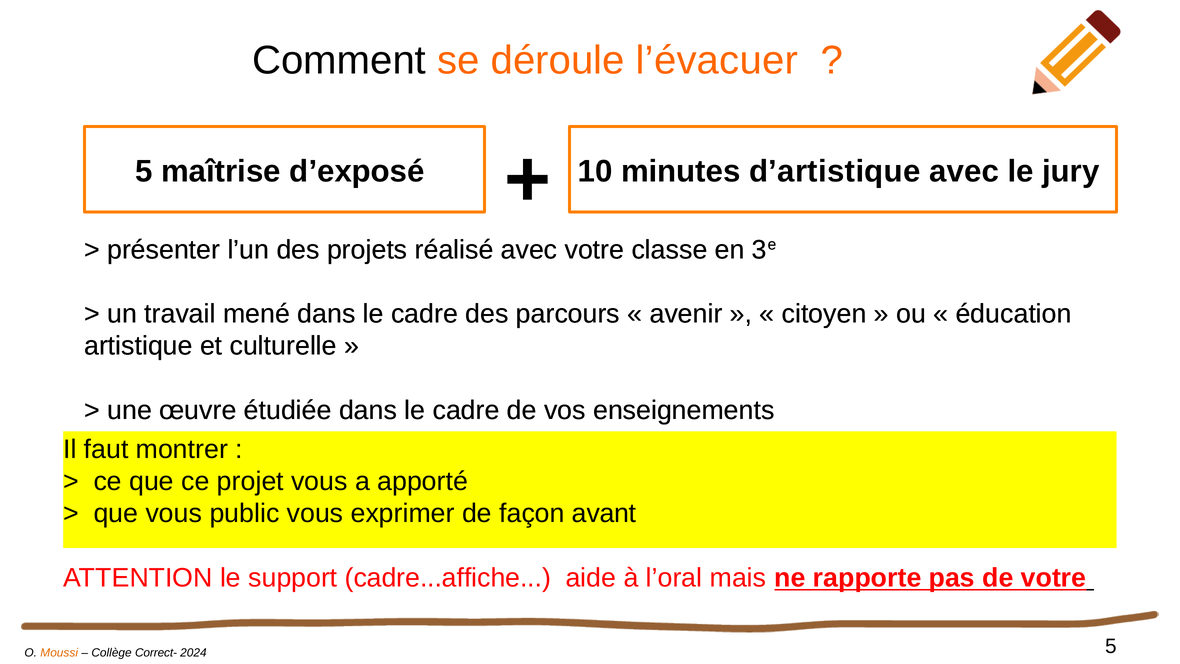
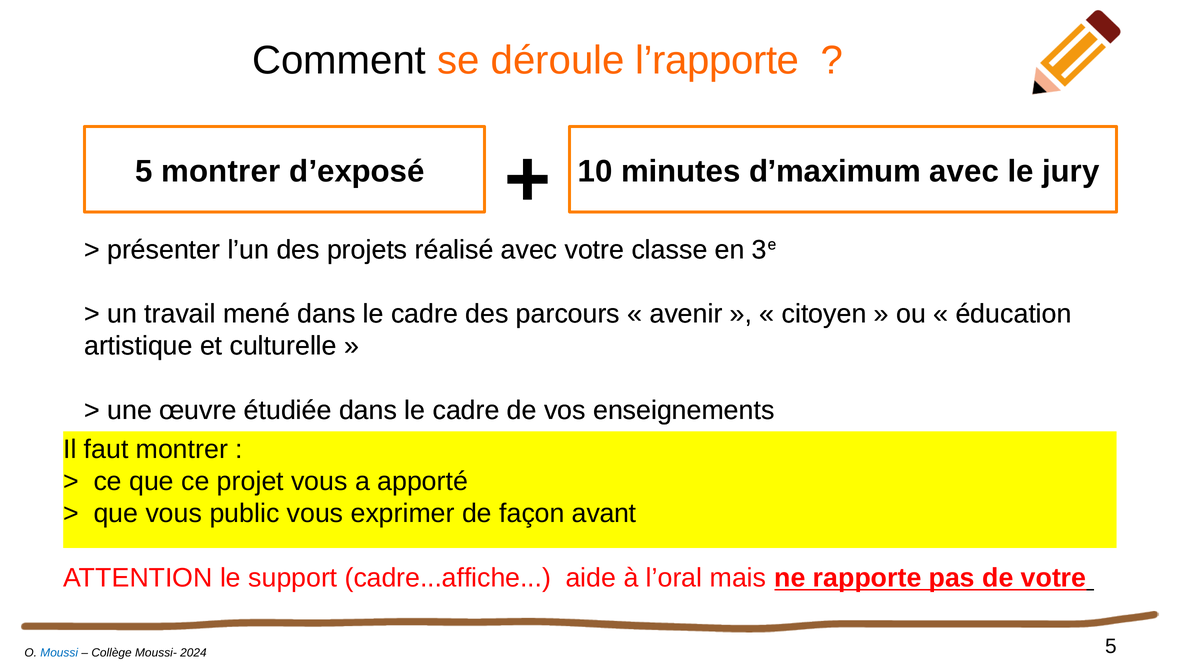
l’évacuer: l’évacuer -> l’rapporte (717, 61)
5 maîtrise: maîtrise -> montrer (221, 171)
d’artistique: d’artistique -> d’maximum (835, 171)
Moussi colour: orange -> blue (59, 653)
Correct-: Correct- -> Moussi- (156, 653)
